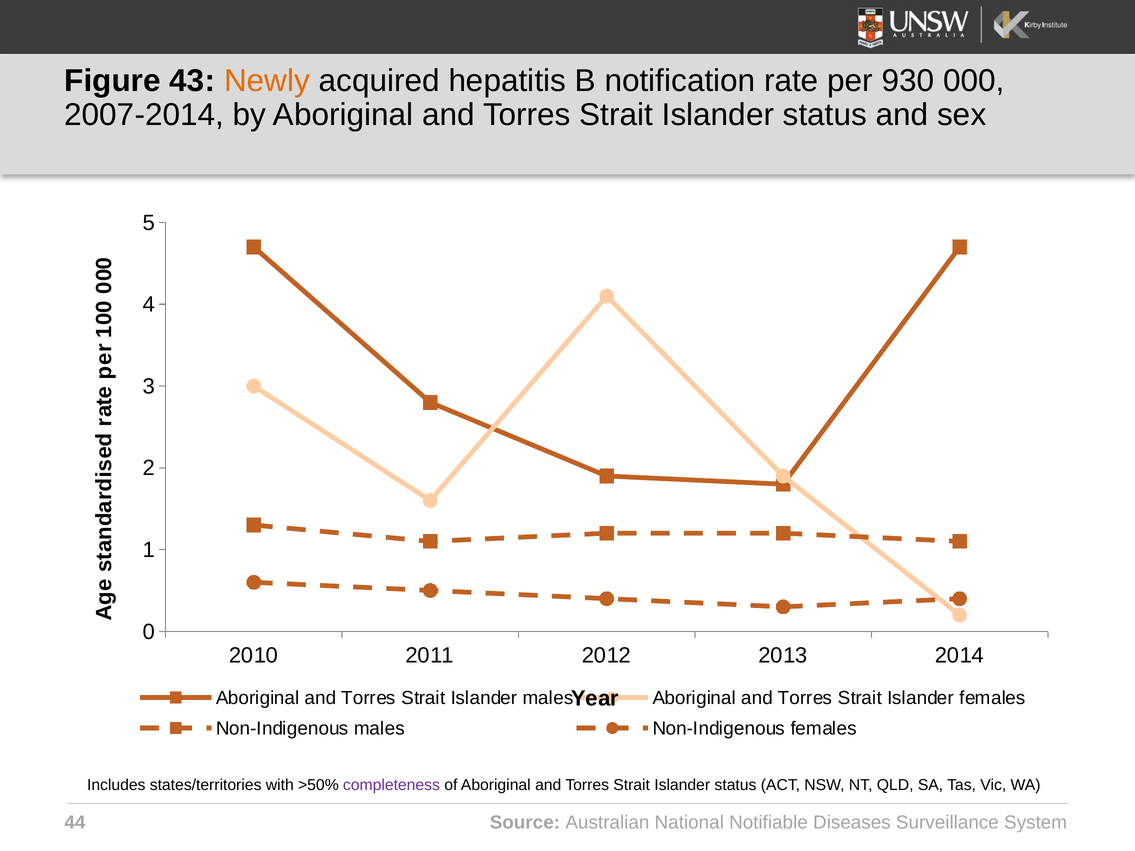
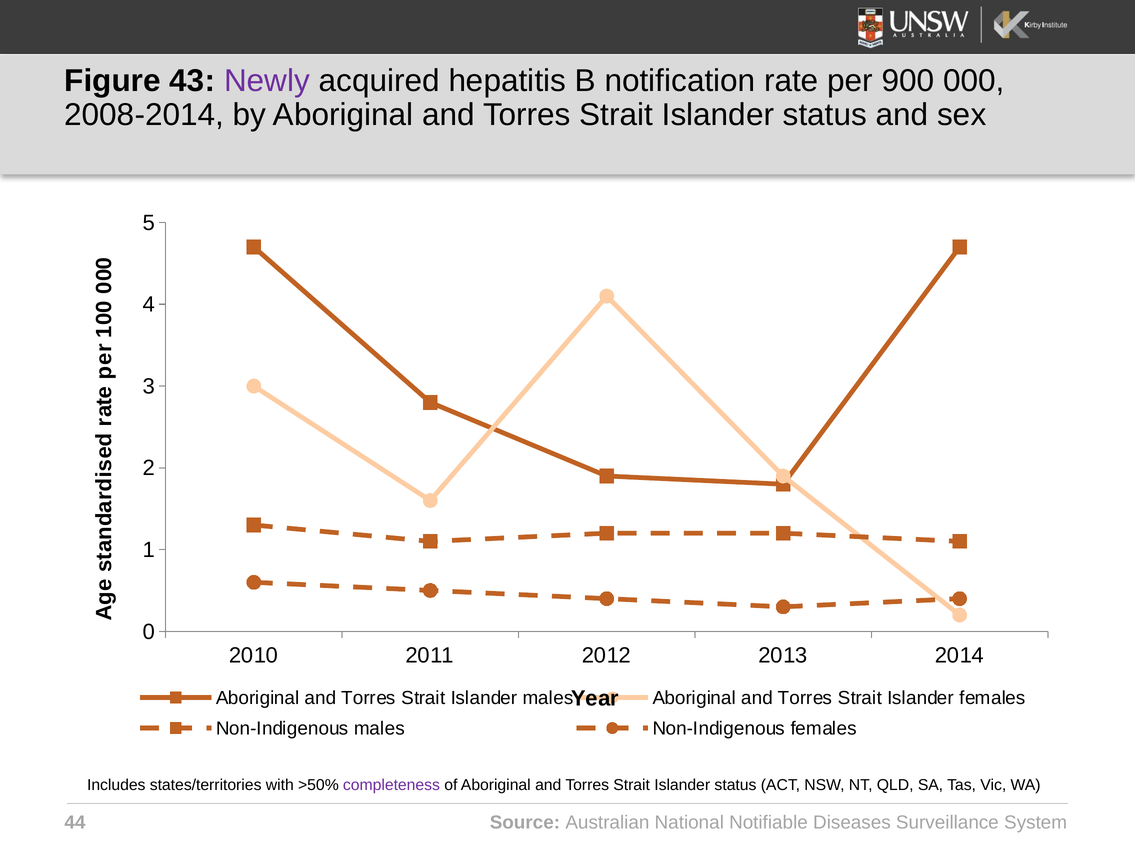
Newly colour: orange -> purple (267, 81)
930: 930 -> 900 (908, 81)
2007-2014: 2007-2014 -> 2008-2014 (144, 115)
